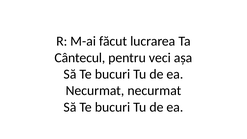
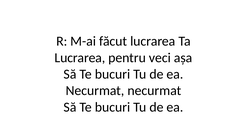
Cântecul: Cântecul -> Lucrarea (80, 58)
